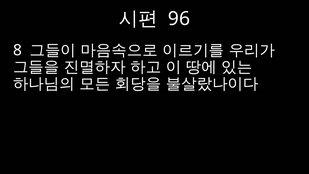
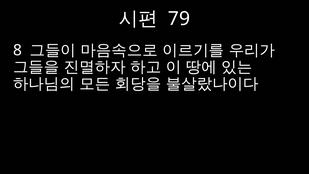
96: 96 -> 79 (179, 19)
